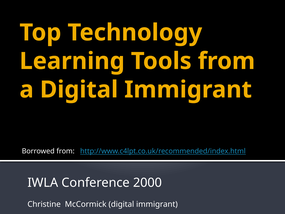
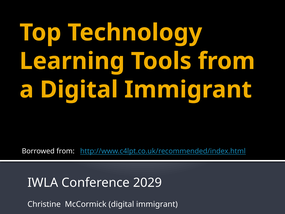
2000: 2000 -> 2029 (148, 183)
